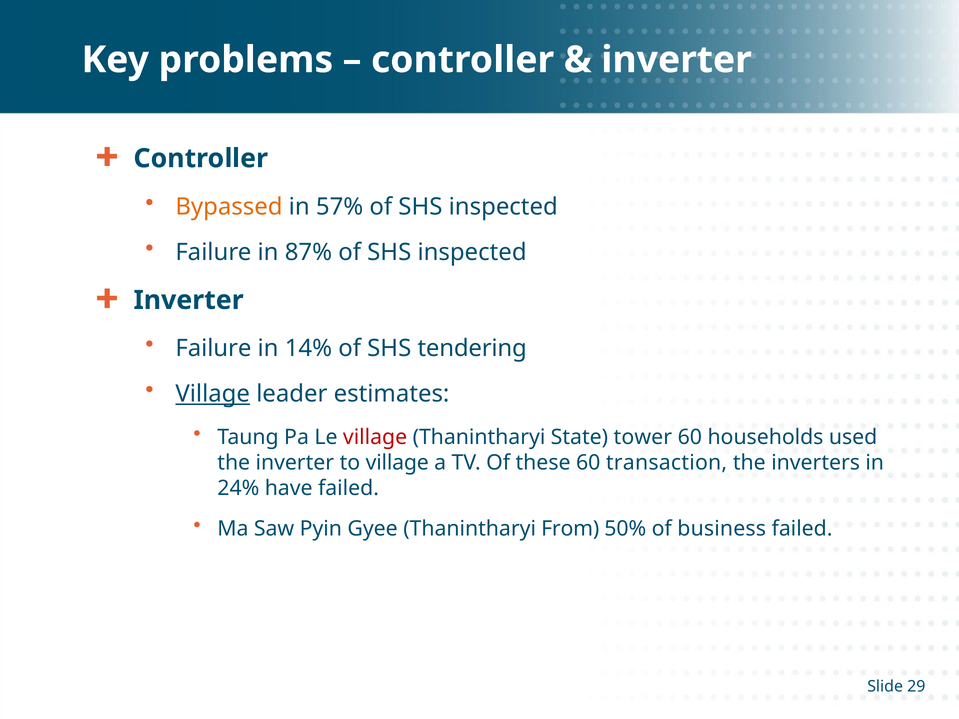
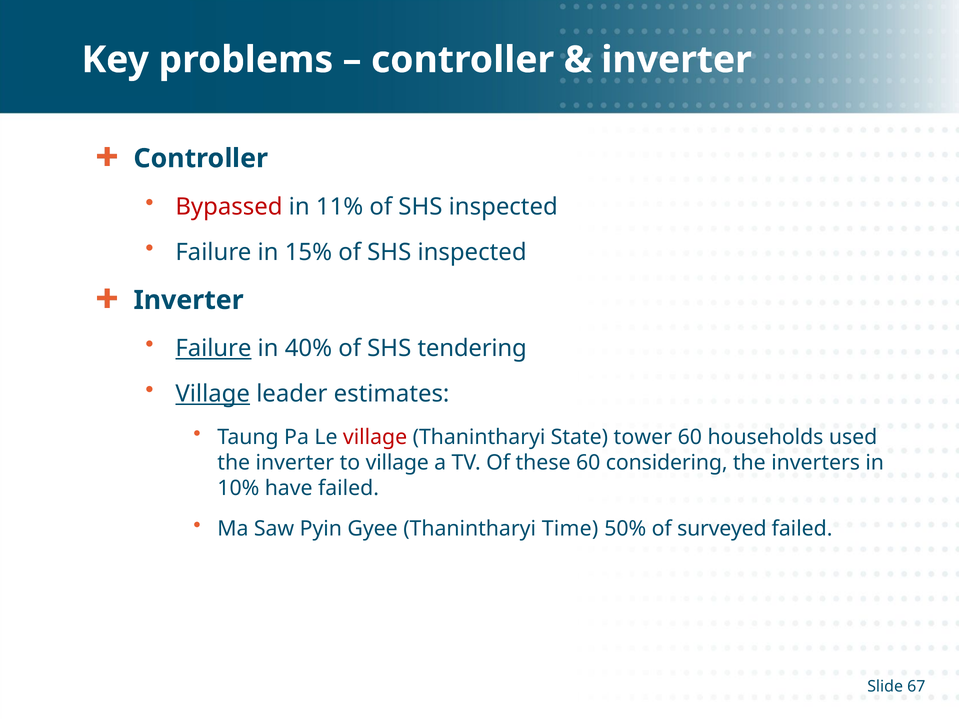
Bypassed colour: orange -> red (229, 207)
57%: 57% -> 11% (340, 207)
87%: 87% -> 15% (308, 252)
Failure underline: none -> present (213, 349)
14%: 14% -> 40% (308, 349)
transaction: transaction -> considering (667, 463)
24%: 24% -> 10% (238, 489)
From: From -> Time (570, 529)
business: business -> surveyed (722, 529)
29: 29 -> 67 (916, 687)
